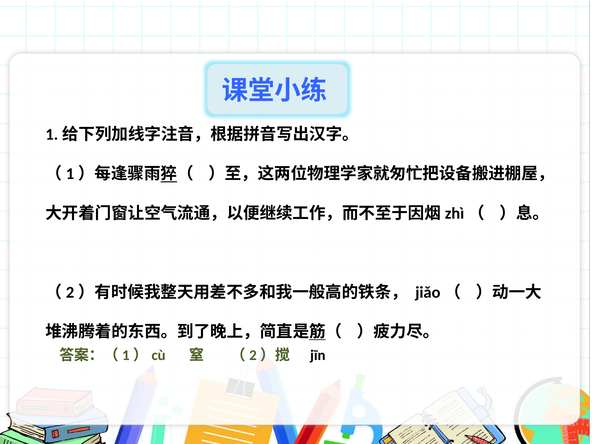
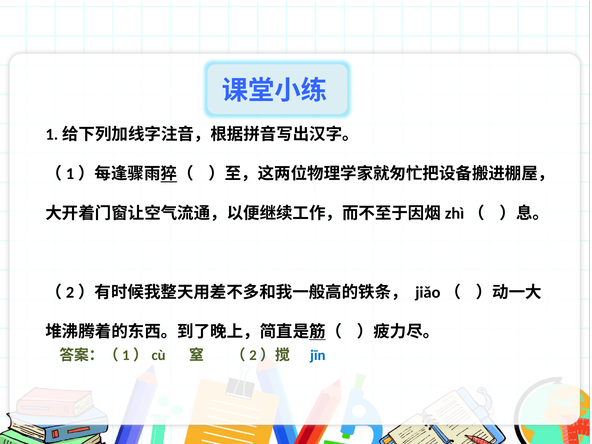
jīn colour: black -> blue (318, 355)
